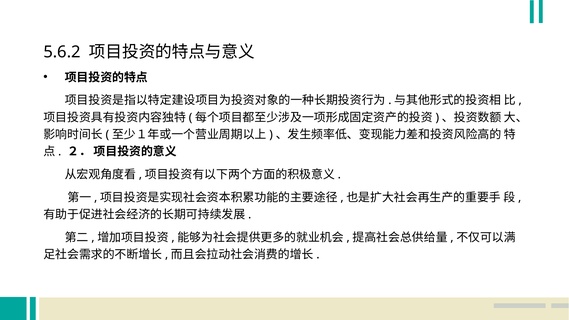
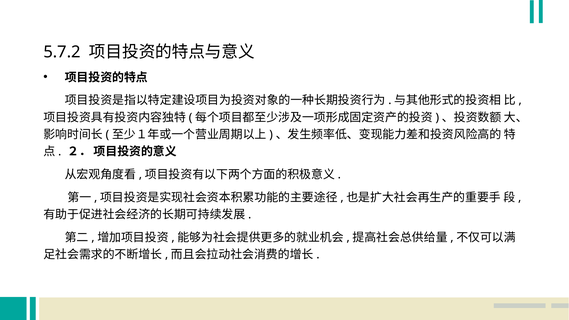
5.6.2: 5.6.2 -> 5.7.2 (62, 52)
